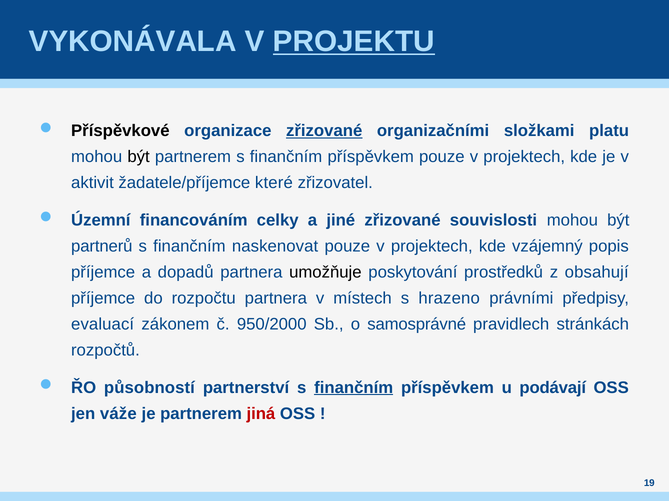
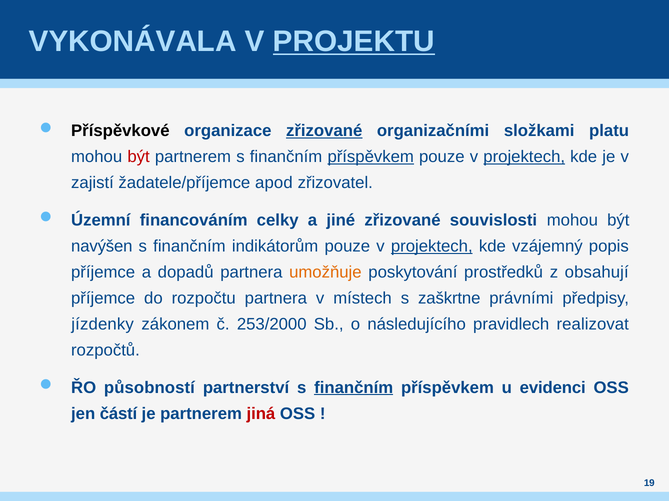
být colour: black -> red (139, 157)
příspěvkem underline: none -> present (371, 157)
projektech underline: none -> present (524, 157)
aktivit: aktivit -> zajistí (92, 183)
které: které -> apod (274, 183)
partnerů: partnerů -> navýšen (102, 247)
naskenovat: naskenovat -> indikátorům (275, 247)
projektech underline: none -> present (432, 247)
umožňuje colour: black -> orange (325, 273)
hrazeno: hrazeno -> zaškrtne (449, 299)
evaluací: evaluací -> jízdenky (103, 325)
950/2000: 950/2000 -> 253/2000 (272, 325)
samosprávné: samosprávné -> následujícího (417, 325)
stránkách: stránkách -> realizovat (593, 325)
podávají: podávají -> evidenci (553, 388)
váže: váže -> částí (118, 414)
